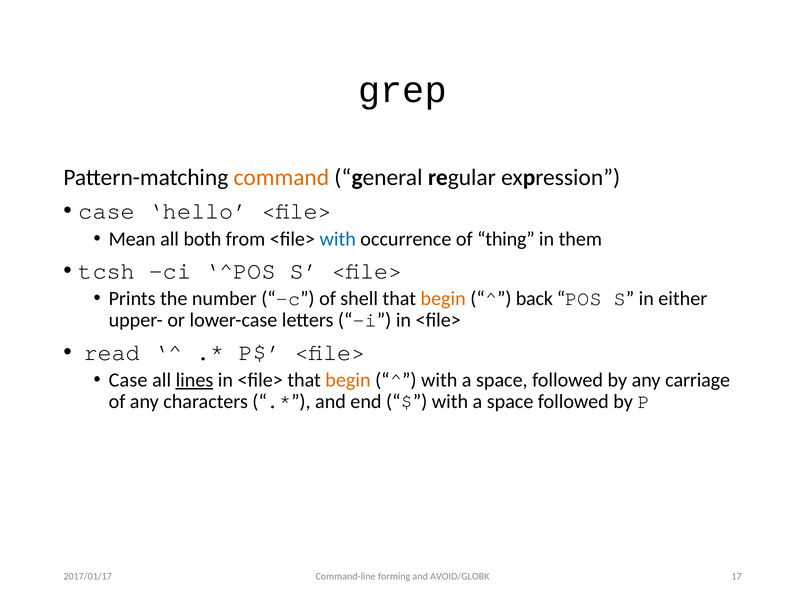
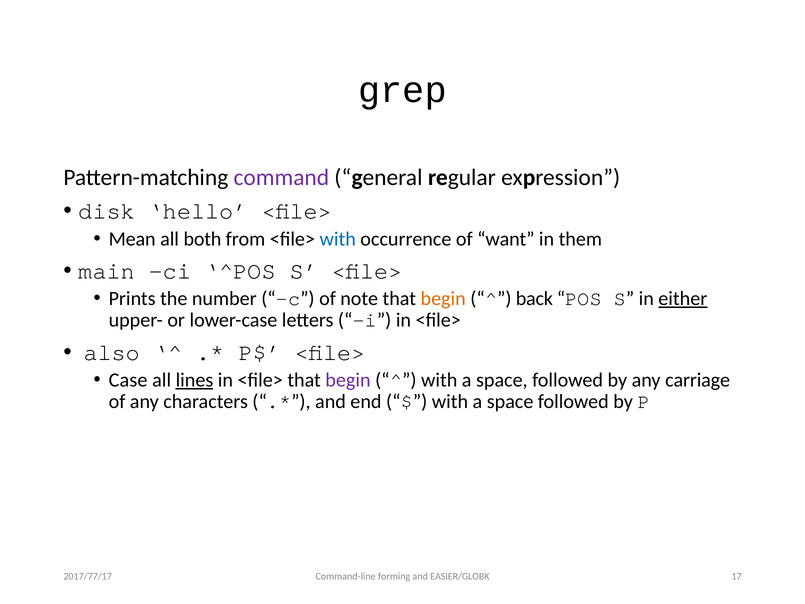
command colour: orange -> purple (281, 177)
case: case -> disk (107, 211)
thing: thing -> want (506, 239)
tcsh: tcsh -> main (107, 271)
shell: shell -> note (359, 298)
either underline: none -> present (683, 298)
read: read -> also (112, 352)
begin colour: orange -> purple (348, 380)
AVOID/GLOBK: AVOID/GLOBK -> EASIER/GLOBK (460, 576)
2017/01/17: 2017/01/17 -> 2017/77/17 (88, 576)
